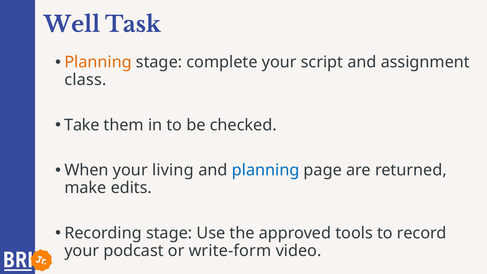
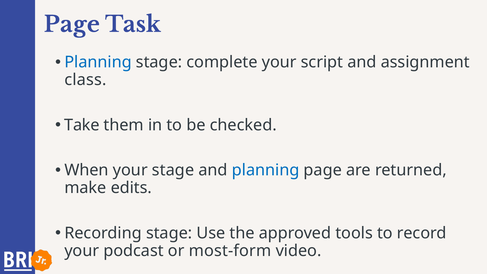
Well: Well -> Page (72, 25)
Planning colour: orange -> blue (98, 62)
your living: living -> stage (173, 170)
write-form: write-form -> most-form (230, 251)
